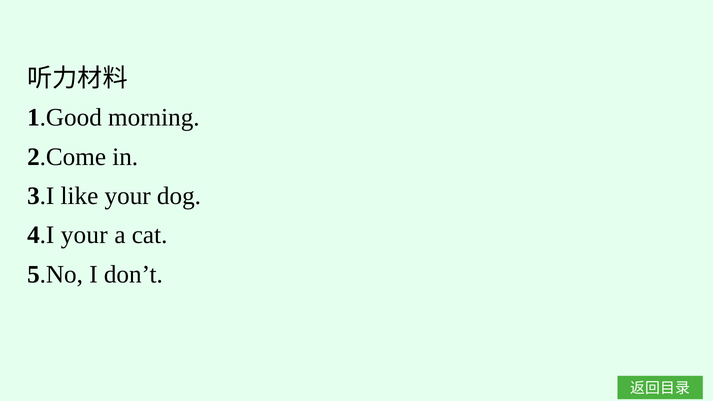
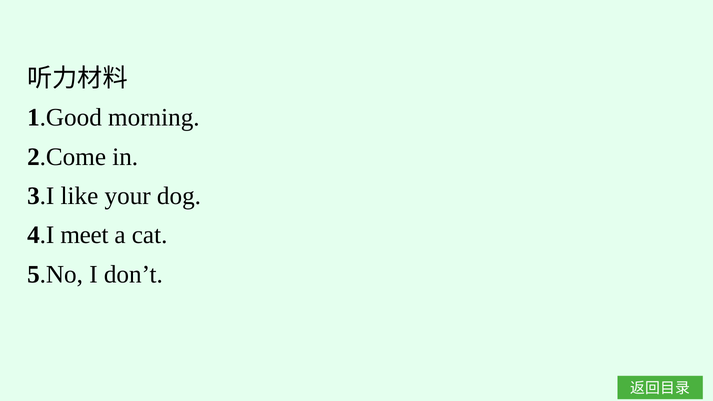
4.I your: your -> meet (84, 235)
